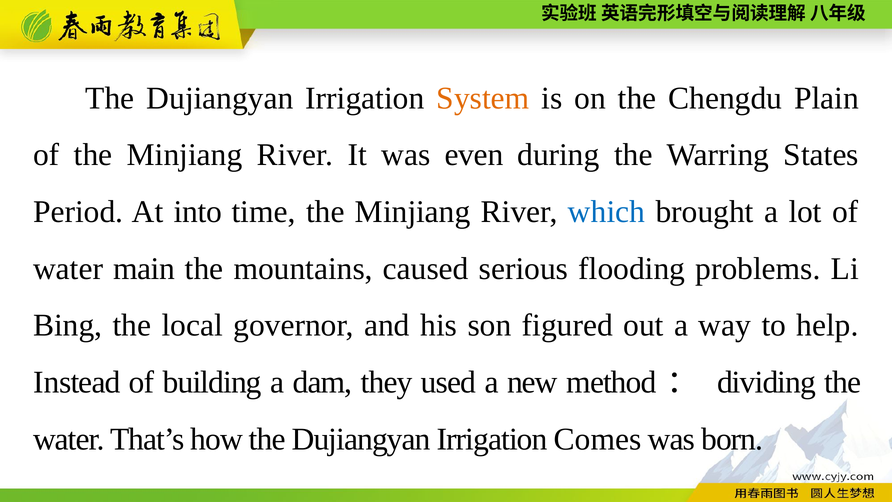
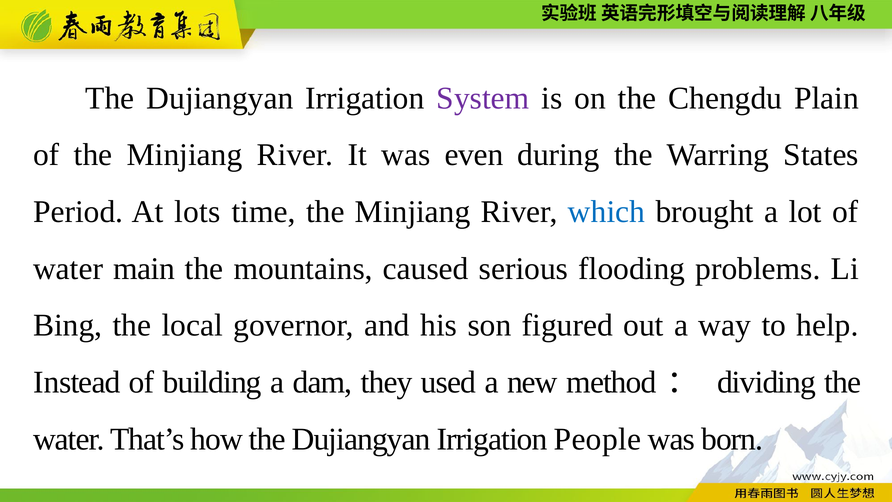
System colour: orange -> purple (483, 98)
into: into -> lots (197, 212)
Comes: Comes -> People (598, 439)
